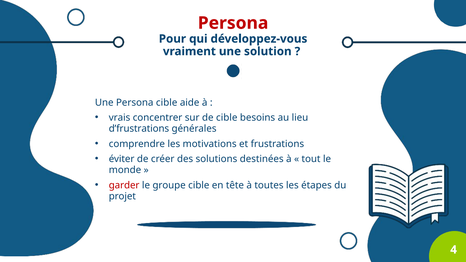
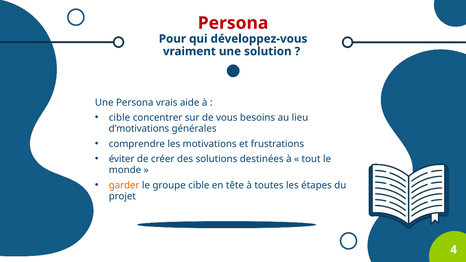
Persona cible: cible -> vrais (167, 103)
vrais: vrais -> cible (119, 118)
de cible: cible -> vous (227, 118)
d’frustrations: d’frustrations -> d’motivations (139, 129)
garder colour: red -> orange (124, 185)
